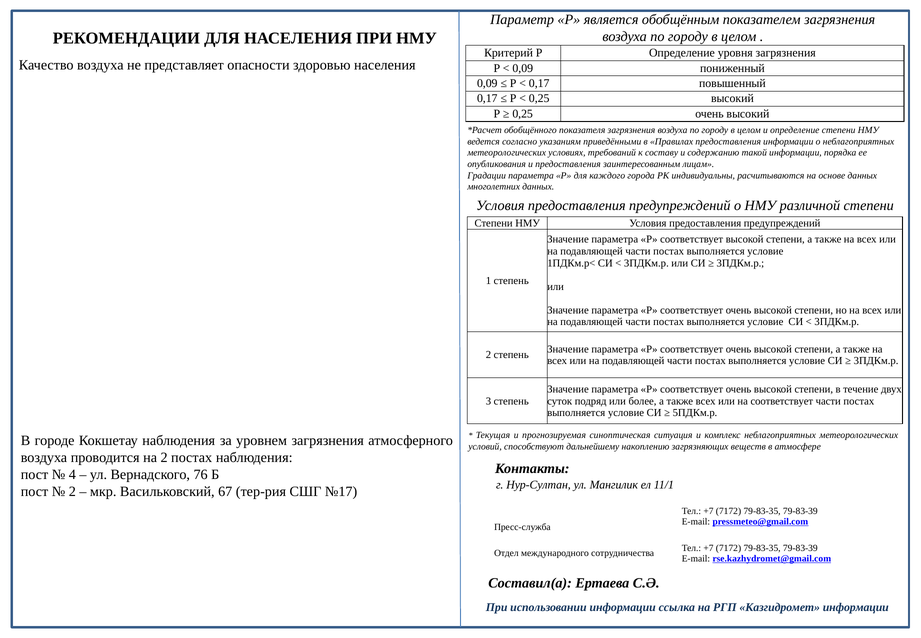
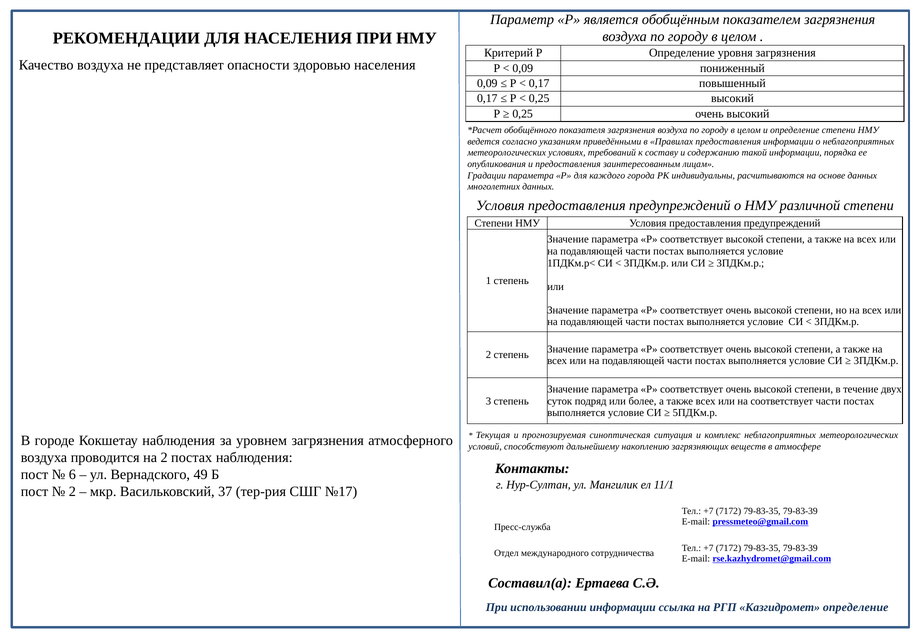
4: 4 -> 6 (72, 474)
76: 76 -> 49 (201, 474)
67: 67 -> 37 (225, 491)
Казгидромет информации: информации -> определение (856, 607)
